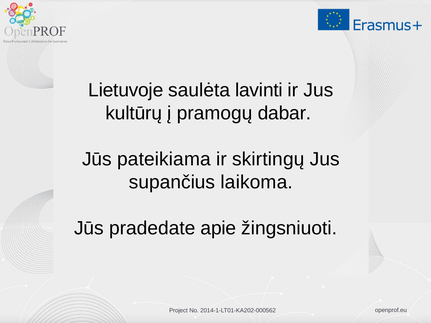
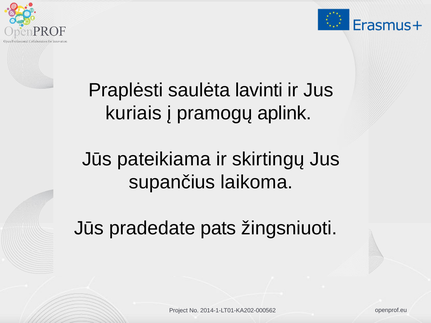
Lietuvoje: Lietuvoje -> Praplėsti (126, 90)
kultūrų: kultūrų -> kuriais (134, 113)
dabar: dabar -> aplink (285, 113)
apie: apie -> pats (218, 228)
